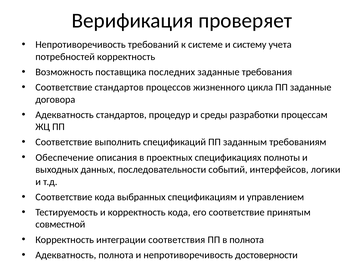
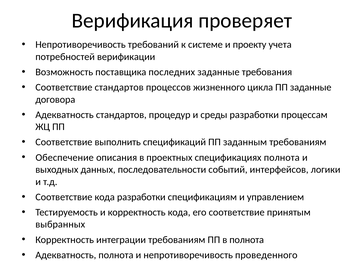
систему: систему -> проекту (250, 45)
потребностей корректность: корректность -> верификации (126, 57)
спецификациях полноты: полноты -> полнота (282, 158)
кода выбранных: выбранных -> разработки (141, 197)
совместной: совместной -> выбранных (60, 225)
интеграции соответствия: соответствия -> требованиям (177, 240)
достоверности: достоверности -> проведенного (266, 255)
